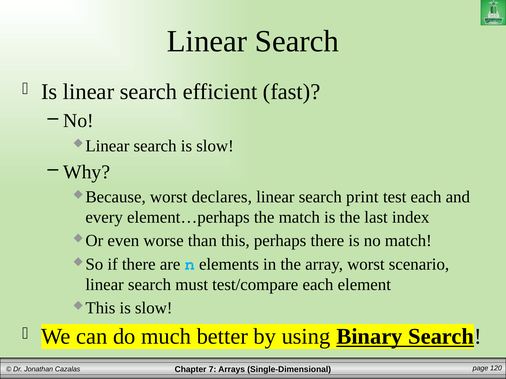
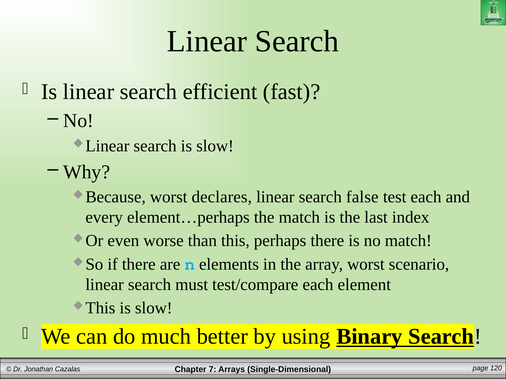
print: print -> false (362, 197)
